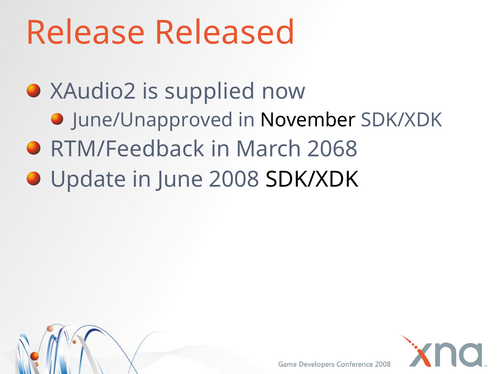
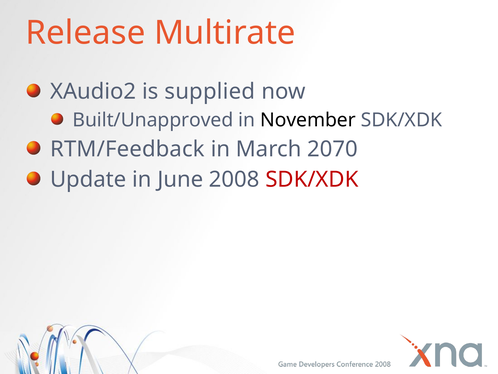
Released: Released -> Multirate (225, 33)
June/Unapproved: June/Unapproved -> Built/Unapproved (153, 120)
2068: 2068 -> 2070 (332, 149)
SDK/XDK colour: black -> red (312, 179)
